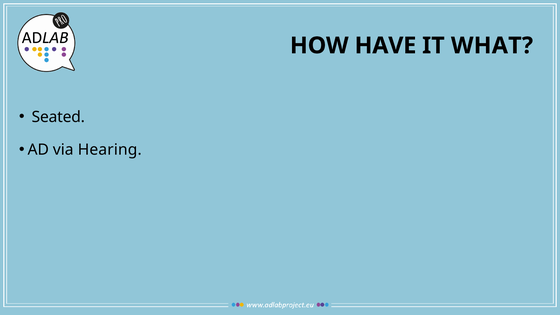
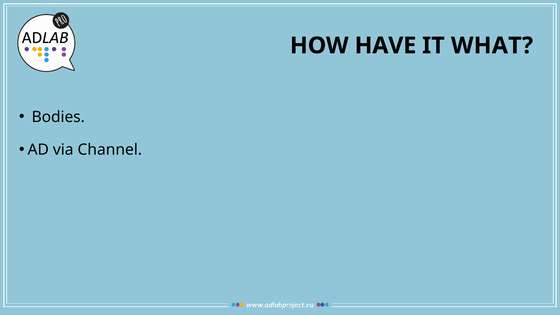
Seated: Seated -> Bodies (58, 117)
Hearing: Hearing -> Channel (110, 150)
